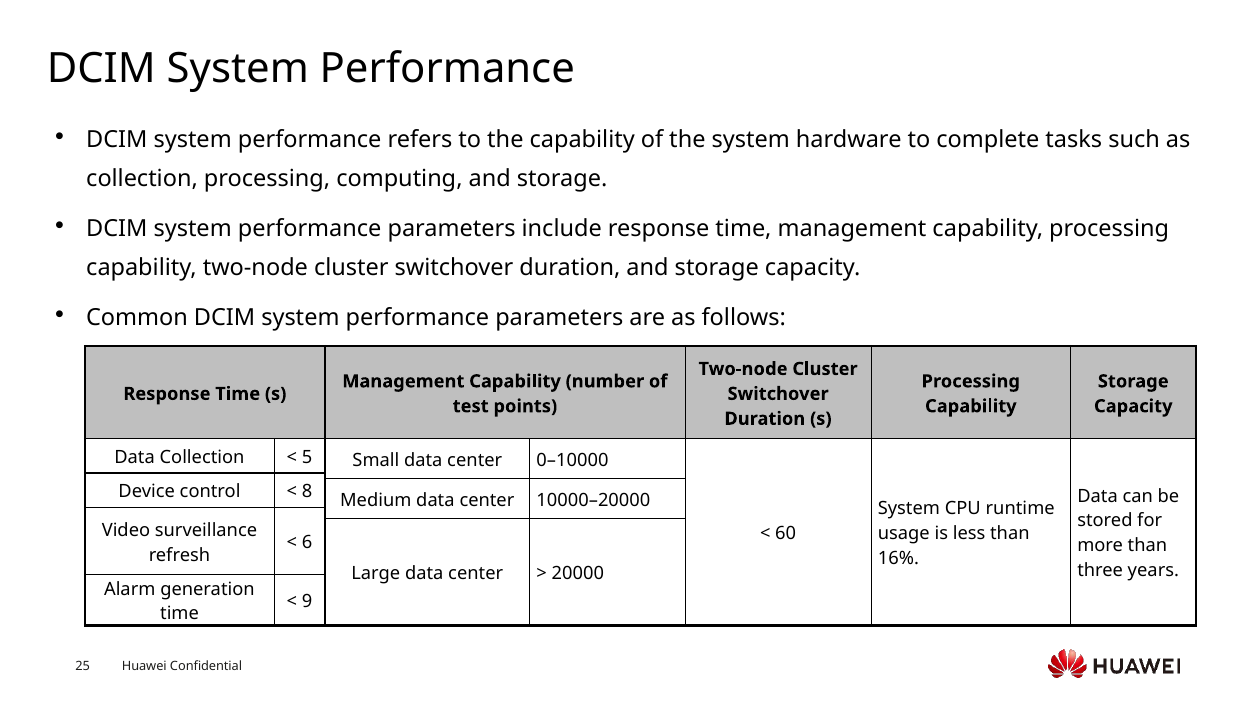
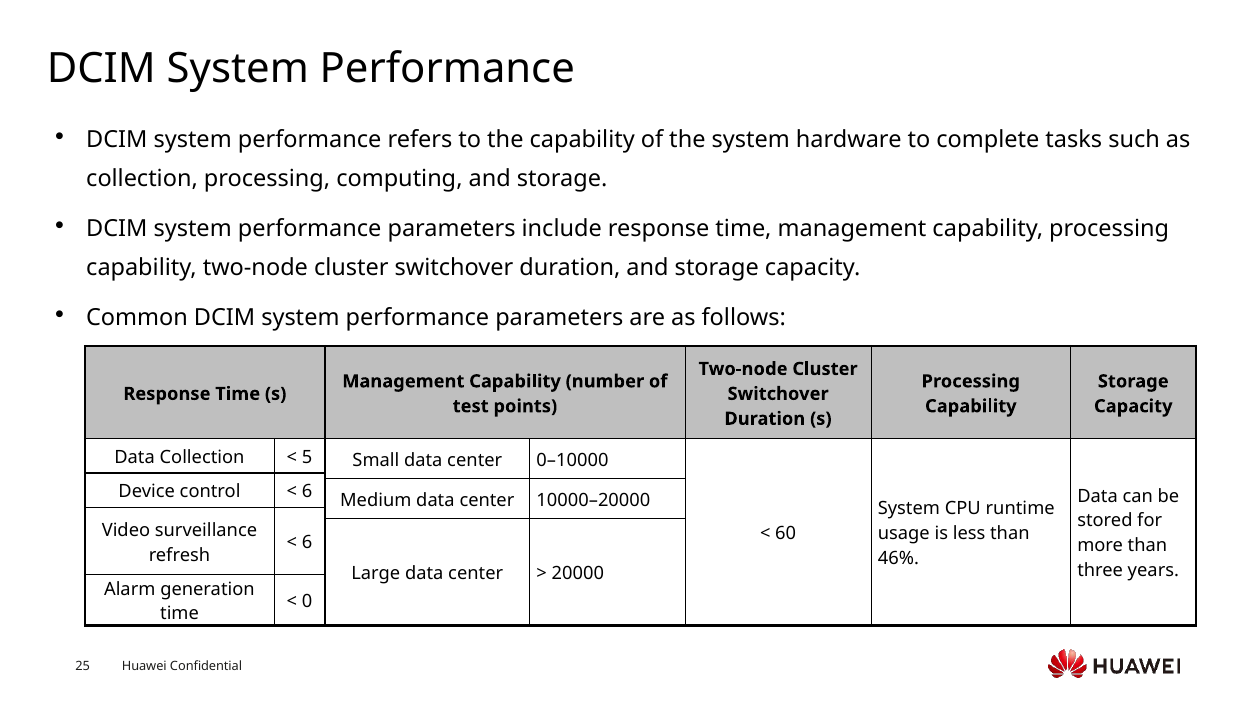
8: 8 -> 6 (307, 492)
16%: 16% -> 46% (898, 559)
9: 9 -> 0 (307, 602)
